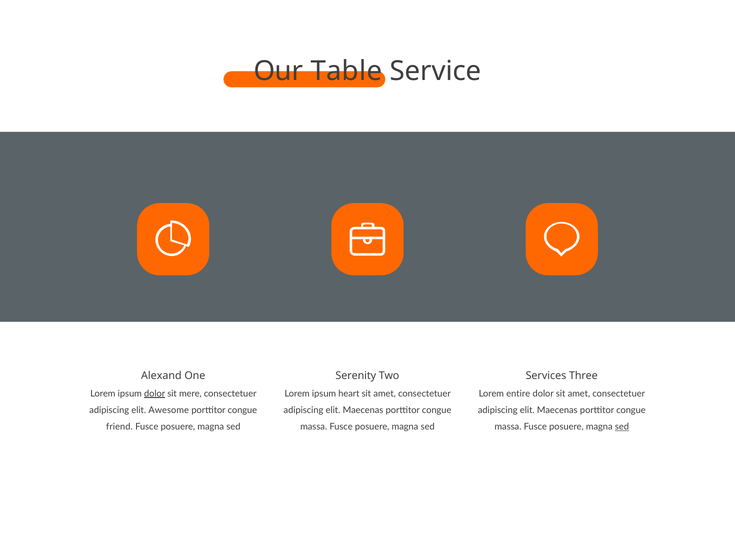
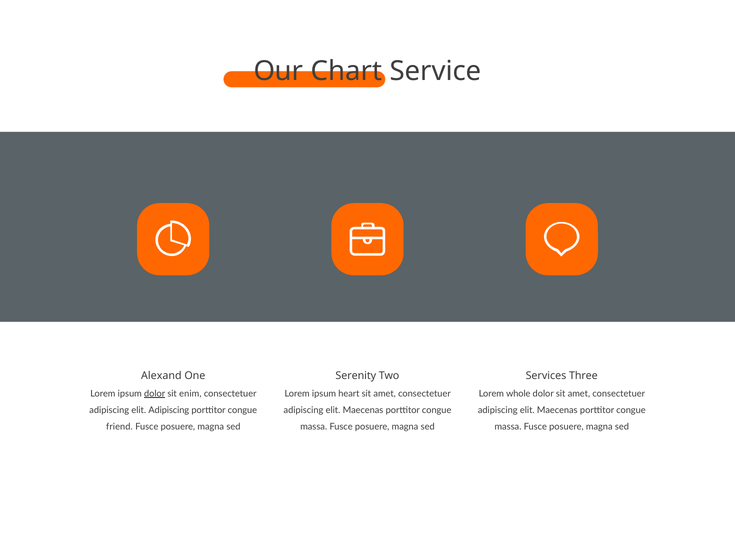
Table: Table -> Chart (346, 71)
mere: mere -> enim (190, 394)
entire: entire -> whole (518, 394)
elit Awesome: Awesome -> Adipiscing (169, 410)
sed underline: present -> none (622, 427)
